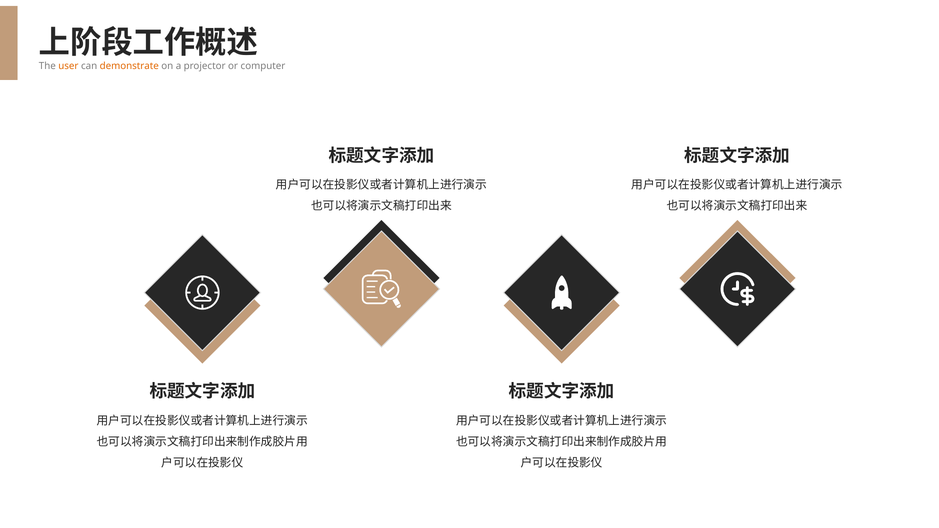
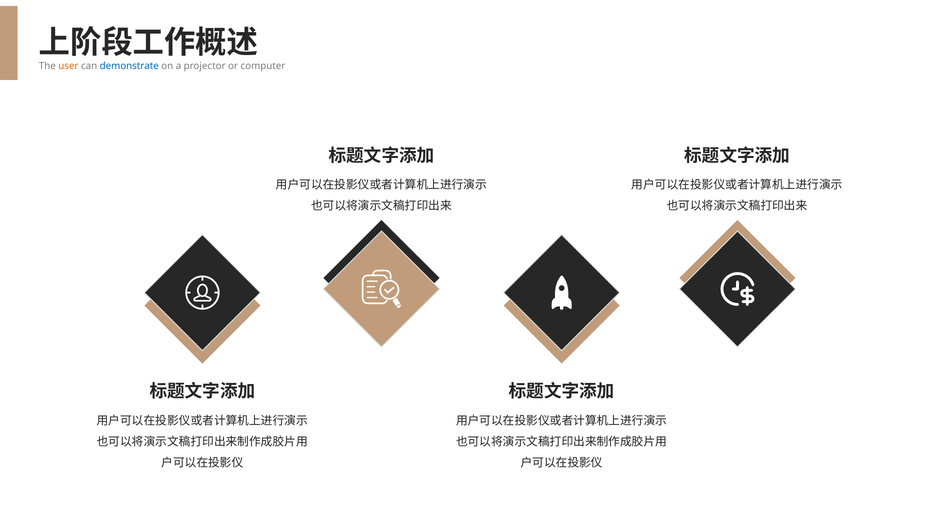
demonstrate colour: orange -> blue (129, 66)
